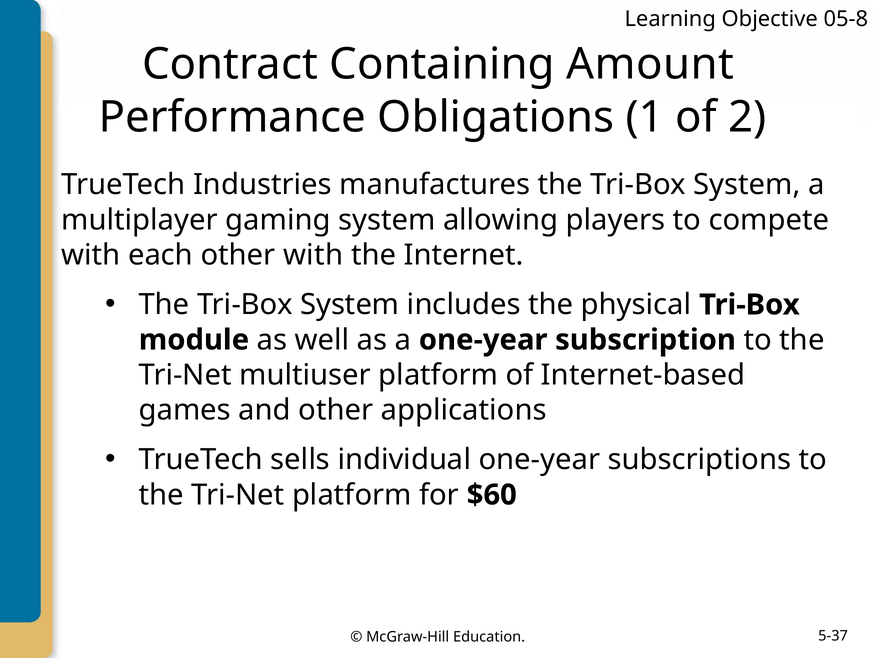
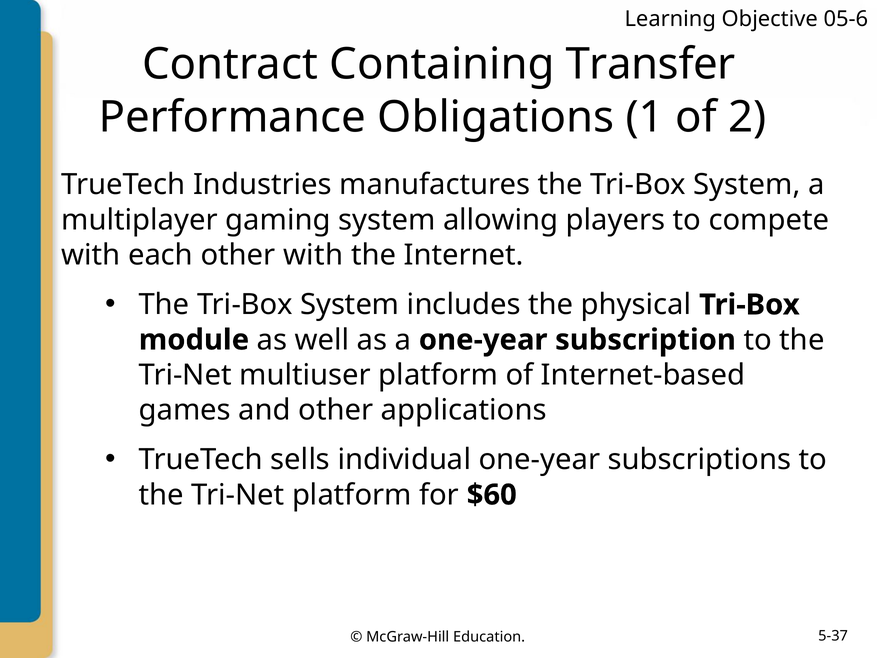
05-8: 05-8 -> 05-6 (846, 19)
Amount: Amount -> Transfer (651, 64)
